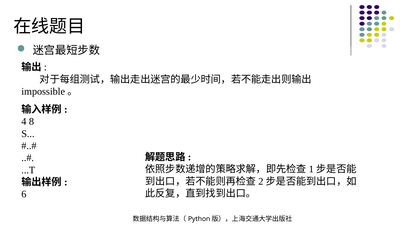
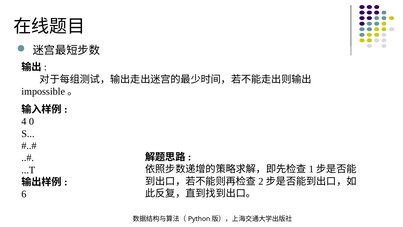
8: 8 -> 0 (31, 121)
